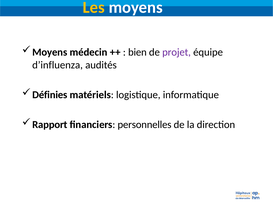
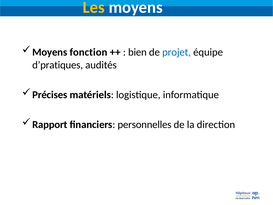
médecin: médecin -> fonction (89, 52)
projet colour: purple -> blue (177, 52)
d’influenza: d’influenza -> d’pratiques (58, 65)
Définies: Définies -> Précises (50, 95)
